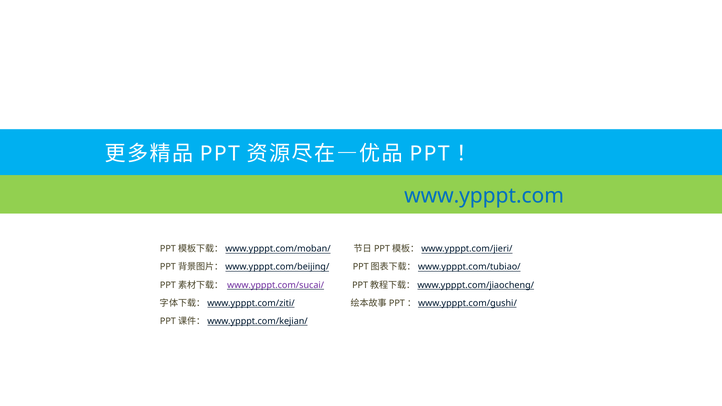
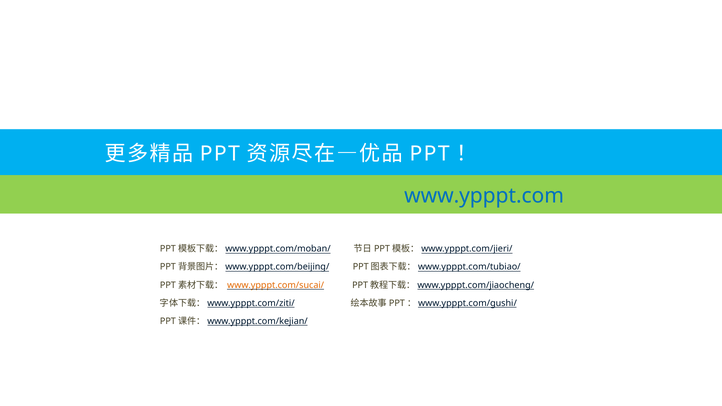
www.ypppt.com/sucai/ colour: purple -> orange (276, 285)
